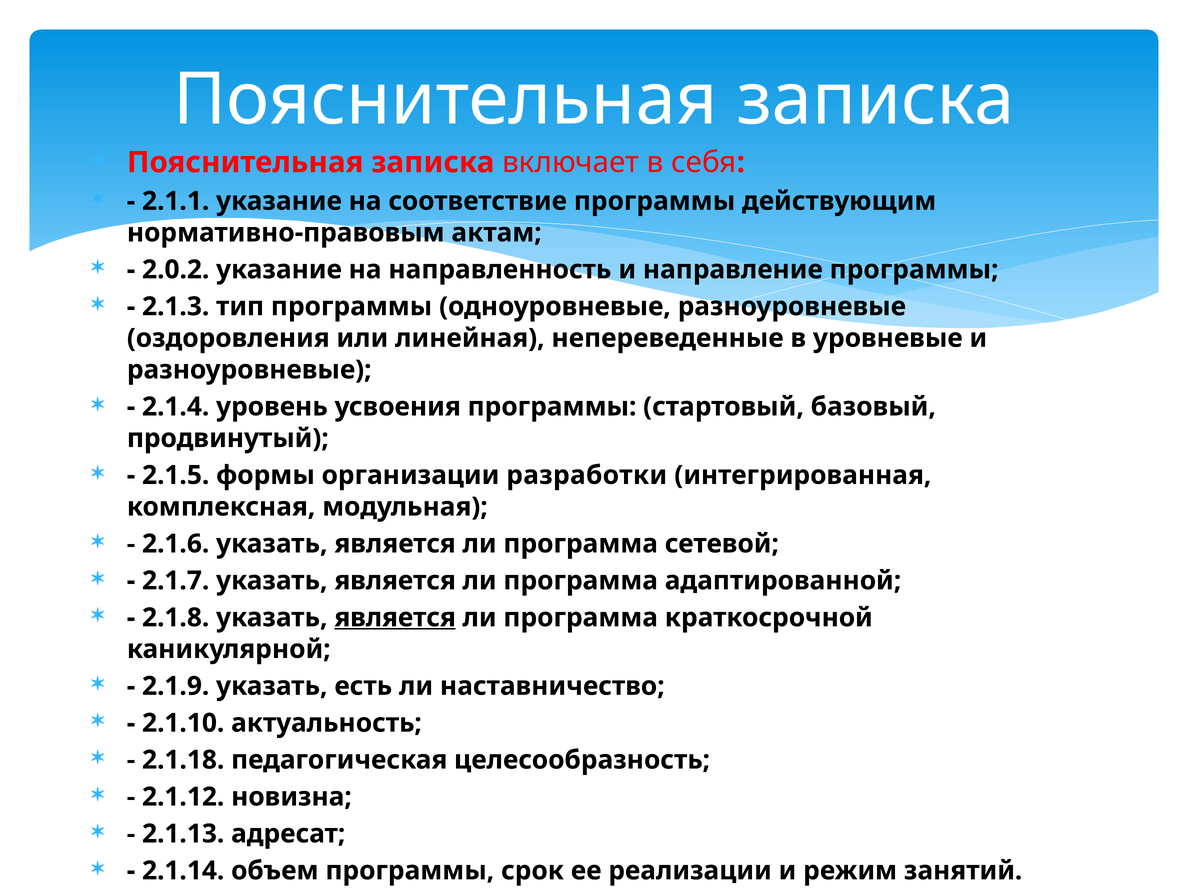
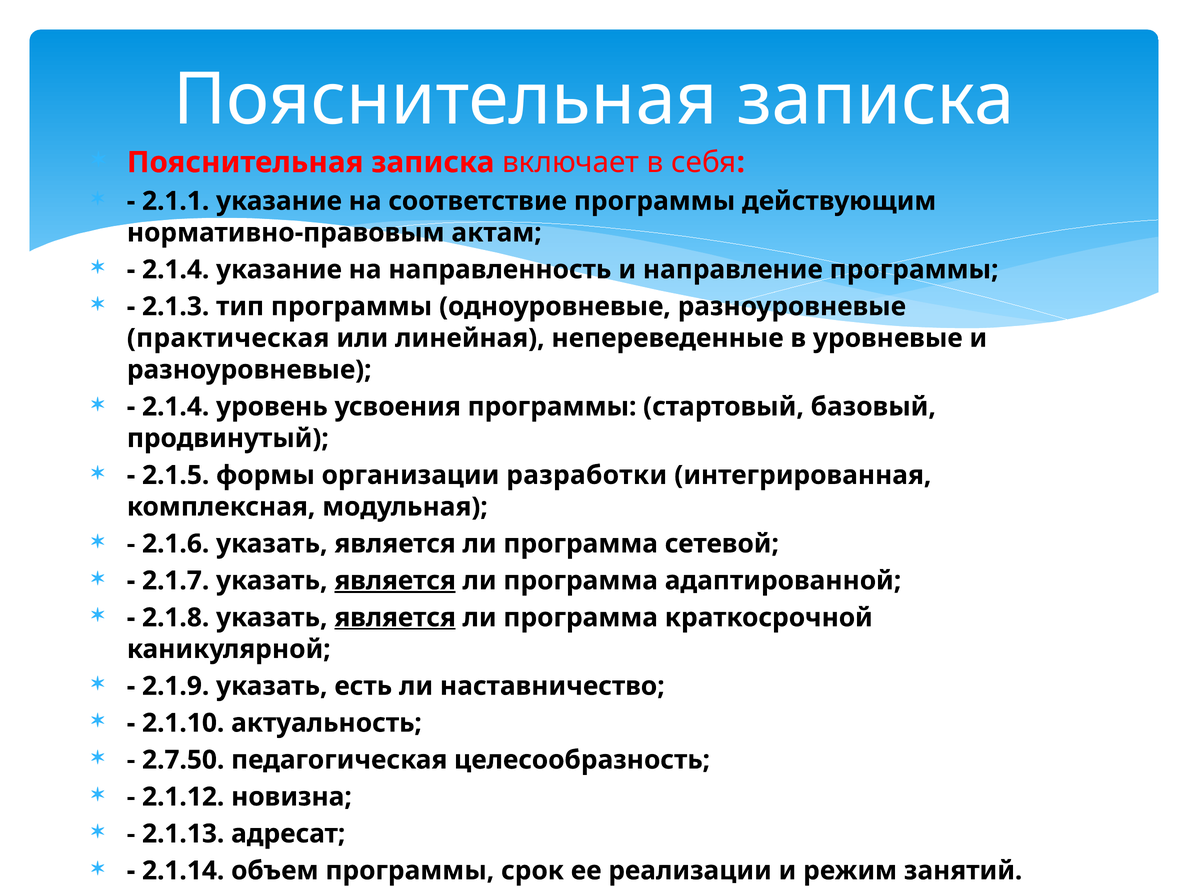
2.0.2: 2.0.2 -> 2.1.4 (176, 270)
оздоровления: оздоровления -> практическая (228, 338)
является underline: none -> present (395, 581)
2.1.18: 2.1.18 -> 2.7.50 (183, 760)
